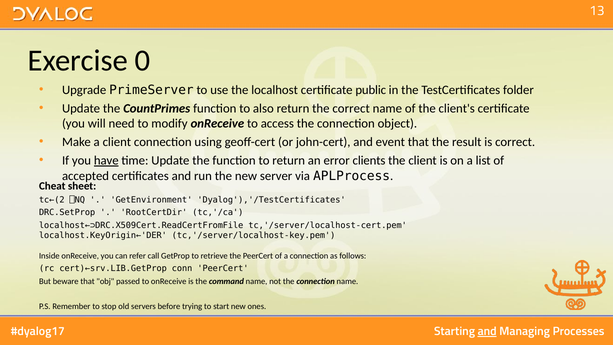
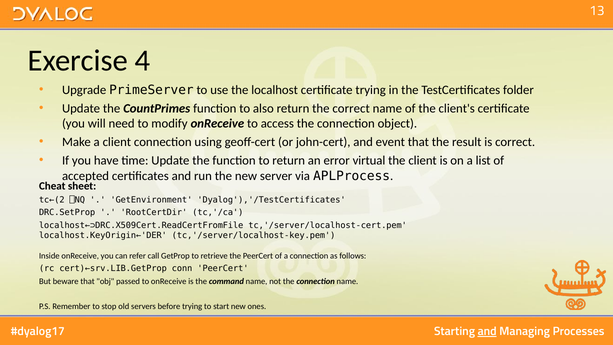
0: 0 -> 4 (143, 60)
certificate public: public -> trying (371, 90)
have underline: present -> none (106, 160)
clients: clients -> virtual (369, 160)
